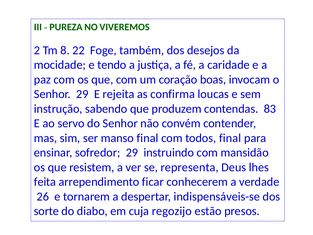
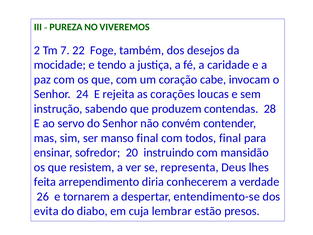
8: 8 -> 7 (65, 50)
boas: boas -> cabe (213, 79)
Senhor 29: 29 -> 24 (82, 94)
confirma: confirma -> corações (173, 94)
83: 83 -> 28 (270, 109)
sofredor 29: 29 -> 20 (132, 153)
ficar: ficar -> diria (153, 182)
indispensáveis-se: indispensáveis-se -> entendimento-se (217, 196)
sorte: sorte -> evita (46, 211)
regozijo: regozijo -> lembrar (172, 211)
